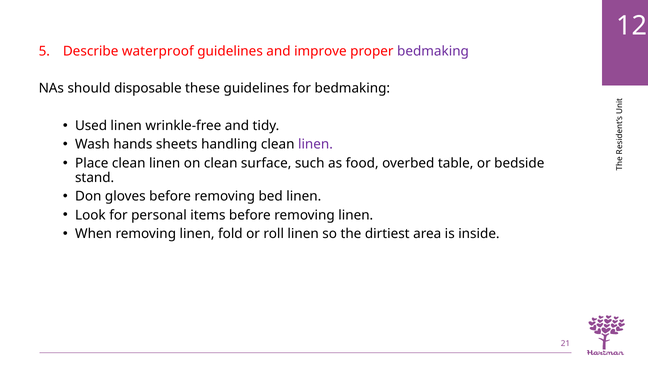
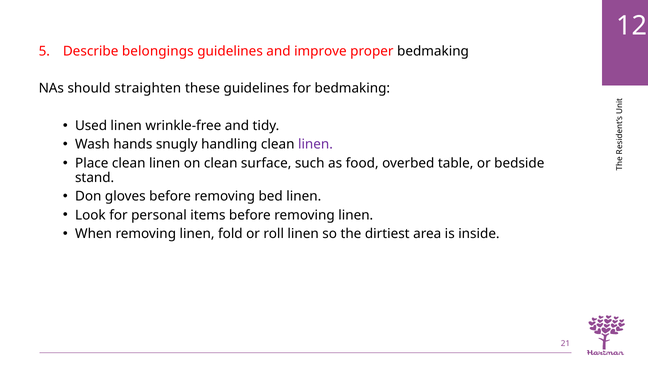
waterproof: waterproof -> belongings (158, 51)
bedmaking colour: purple -> black (433, 51)
disposable: disposable -> straighten (148, 88)
sheets: sheets -> snugly (177, 144)
